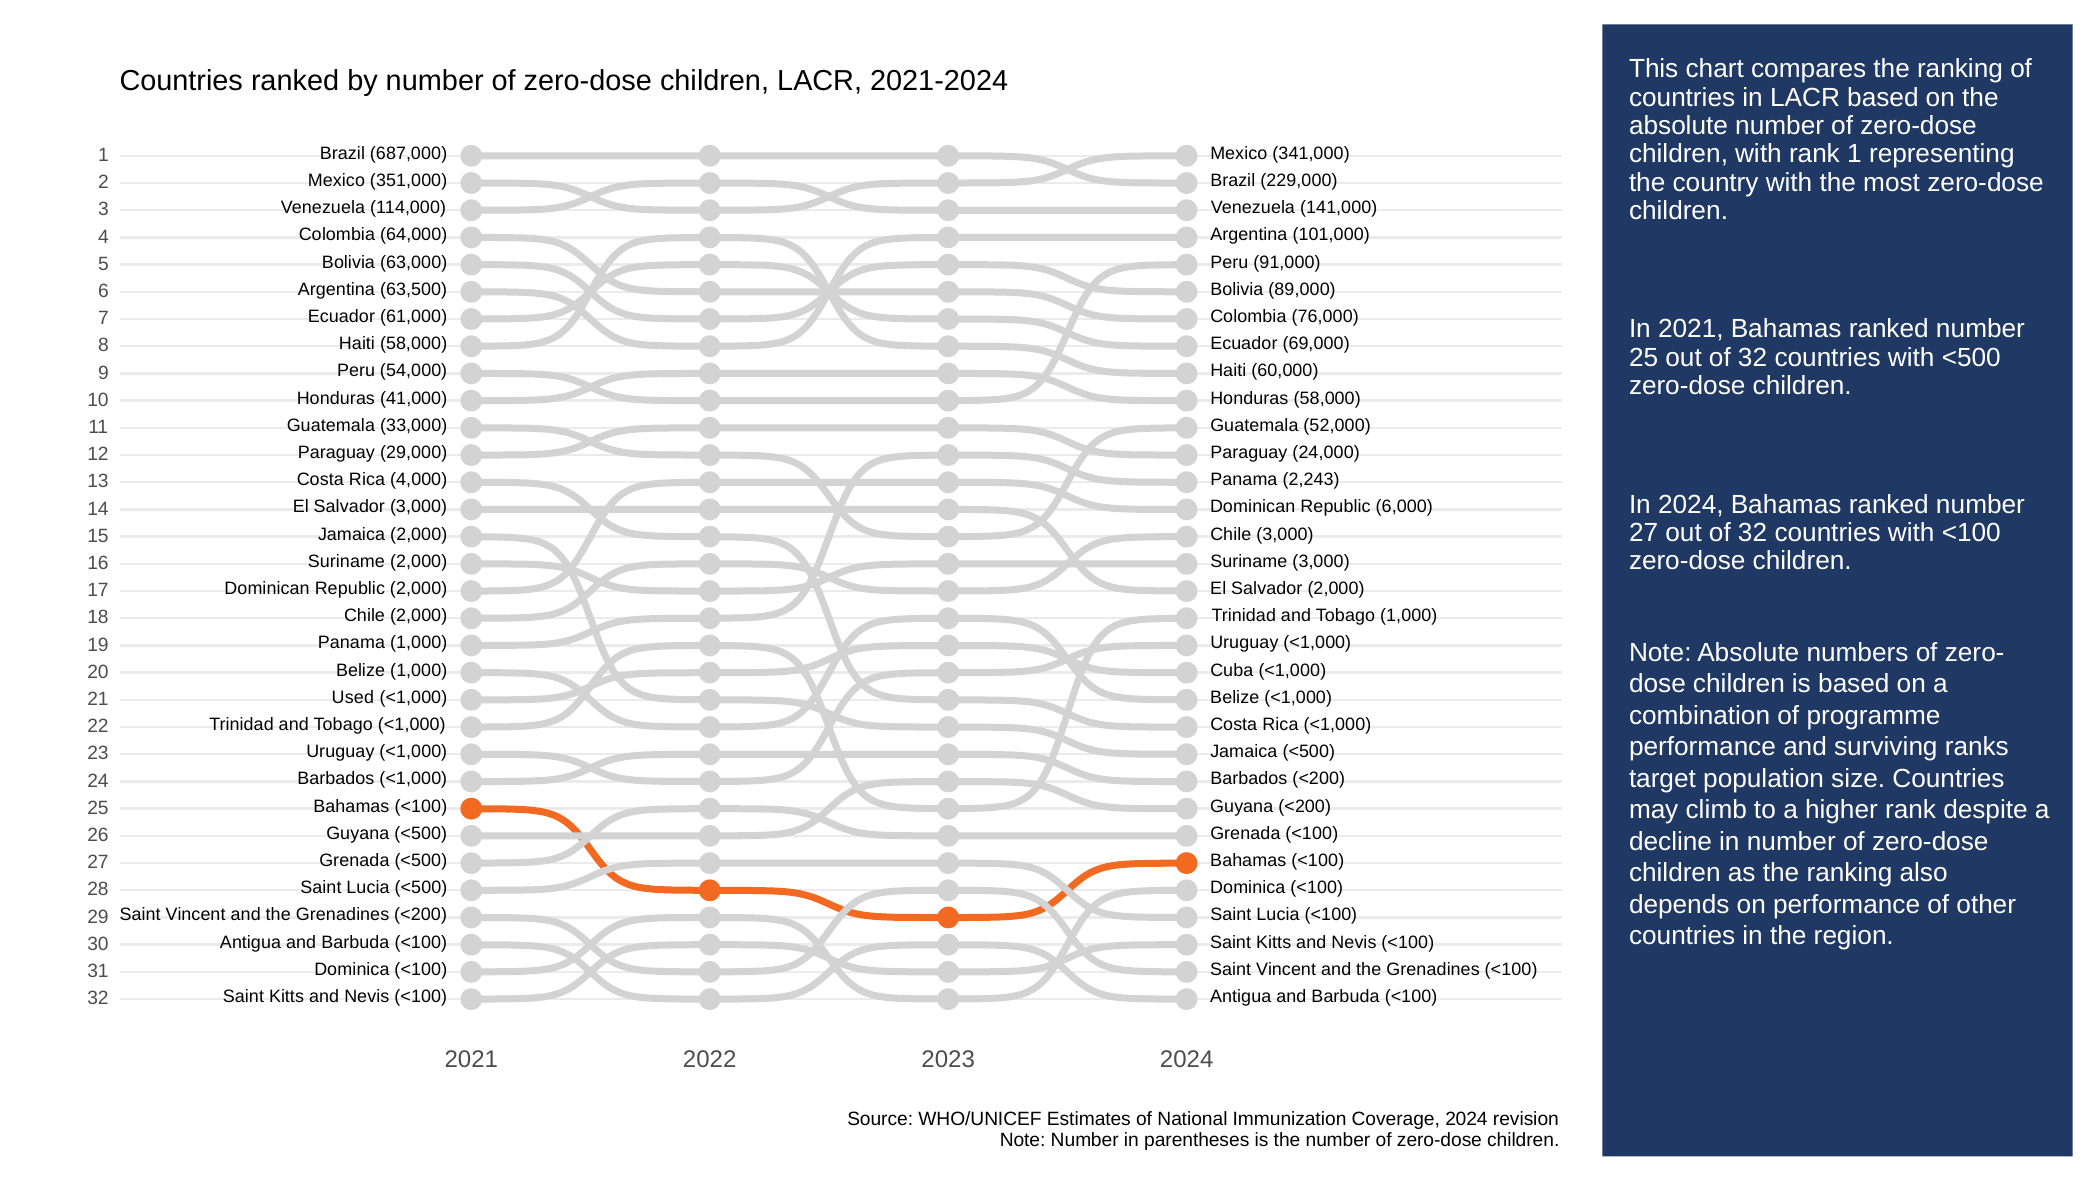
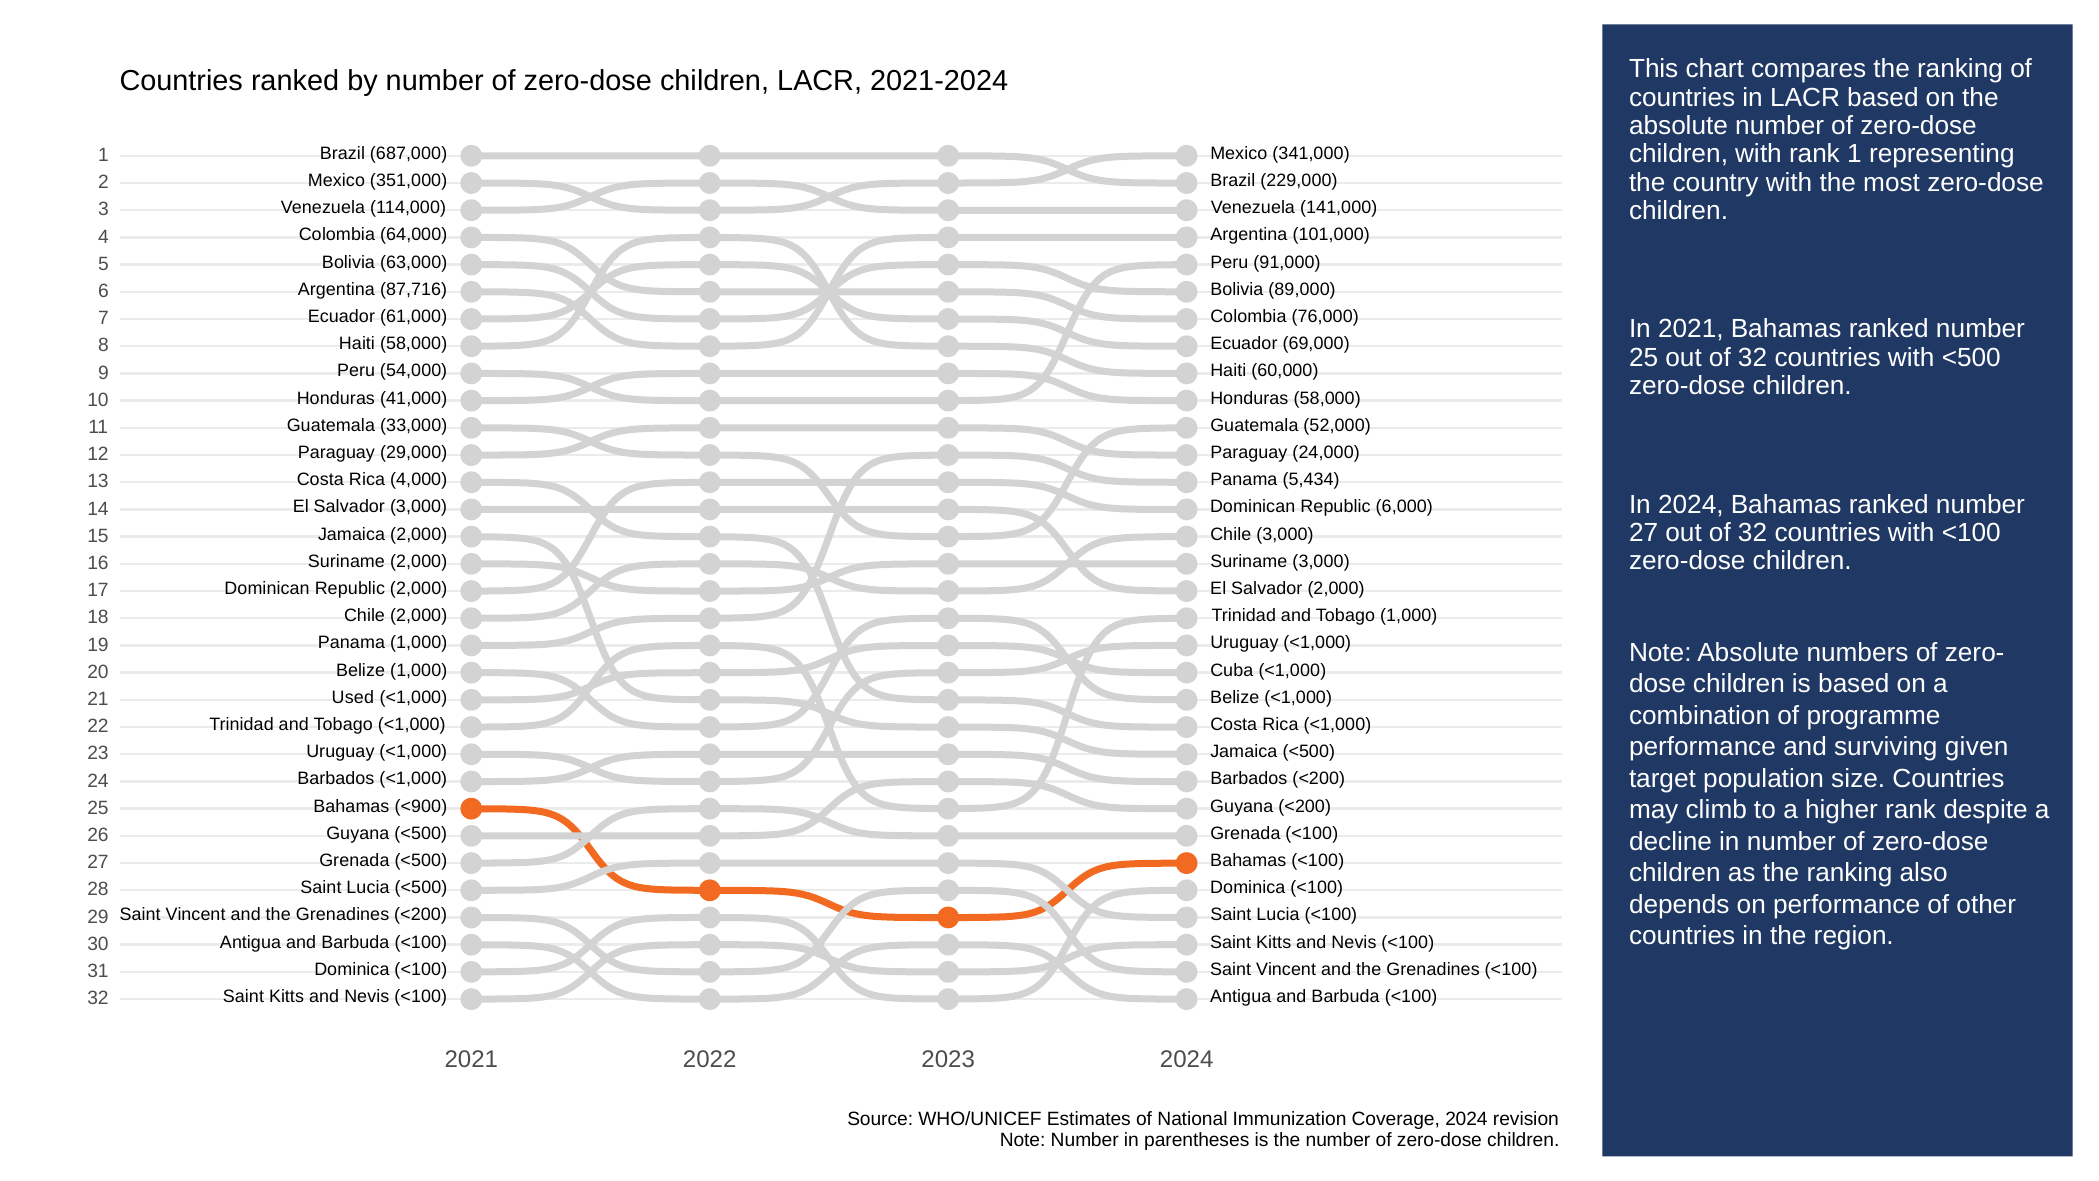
63,500: 63,500 -> 87,716 (414, 289)
2,243: 2,243 -> 5,434 (1311, 480)
ranks: ranks -> given (1977, 747)
<100: <100 -> <900 (421, 806)
